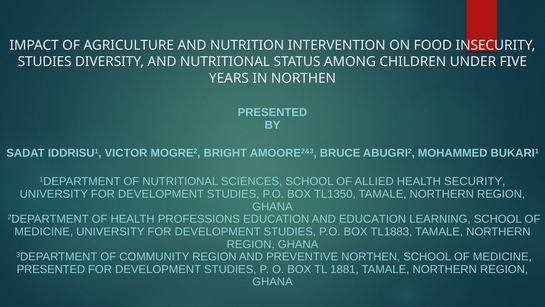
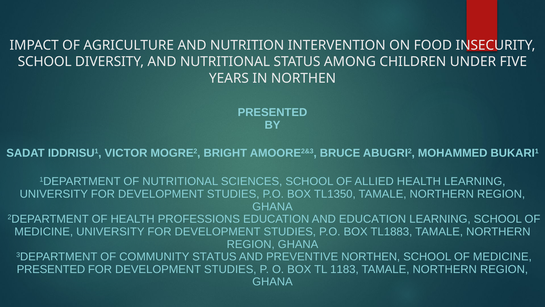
STUDIES: STUDIES -> SCHOOL (45, 62)
HEALTH SECURITY: SECURITY -> LEARNING (475, 181)
COMMUNITY REGION: REGION -> STATUS (214, 256)
1881: 1881 -> 1183 (344, 269)
